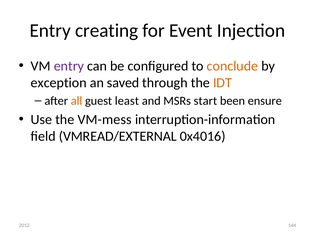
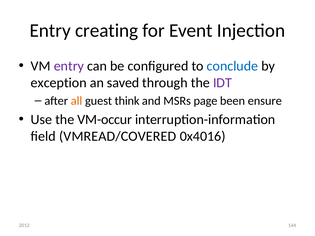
conclude colour: orange -> blue (232, 66)
IDT colour: orange -> purple (222, 83)
least: least -> think (127, 101)
start: start -> page (205, 101)
VM-mess: VM-mess -> VM-occur (105, 120)
VMREAD/EXTERNAL: VMREAD/EXTERNAL -> VMREAD/COVERED (118, 136)
